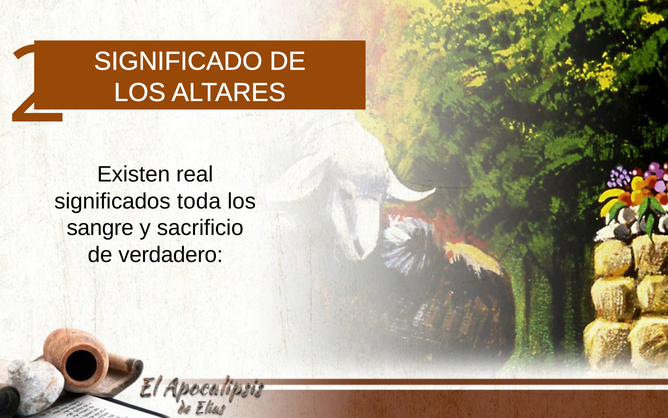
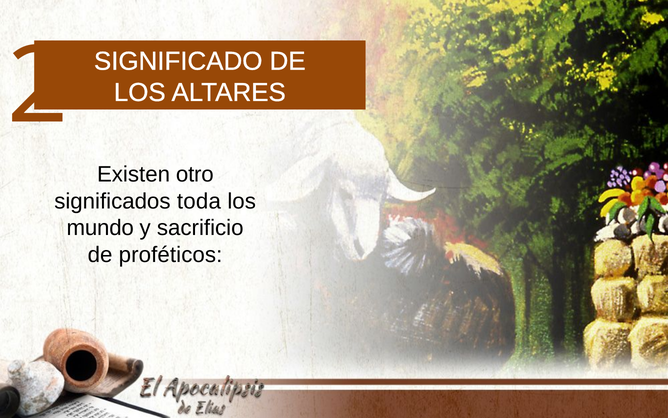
real: real -> otro (195, 174)
sangre: sangre -> mundo (100, 228)
verdadero: verdadero -> proféticos (171, 254)
